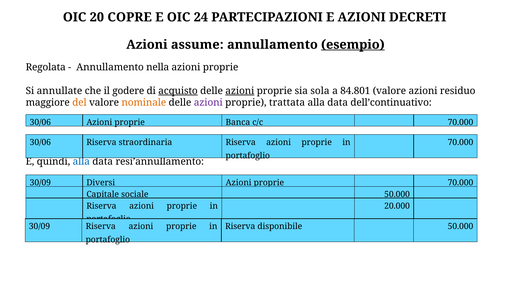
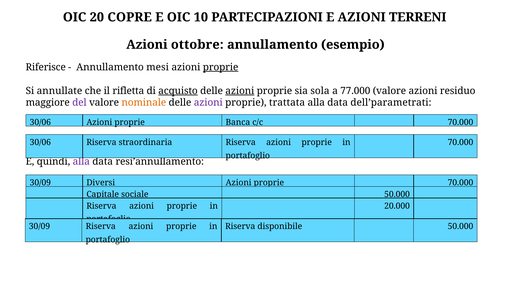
24: 24 -> 10 (201, 17)
DECRETI: DECRETI -> TERRENI (418, 17)
assume: assume -> ottobre (197, 45)
esempio underline: present -> none (353, 45)
Regolata: Regolata -> Riferisce (46, 67)
nella: nella -> mesi (158, 67)
proprie underline: none -> present (221, 67)
godere: godere -> rifletta (128, 91)
84.801: 84.801 -> 77.000 (355, 91)
del colour: orange -> purple (79, 103)
dell’continuativo: dell’continuativo -> dell’parametrati (391, 103)
alla colour: blue -> purple (81, 162)
